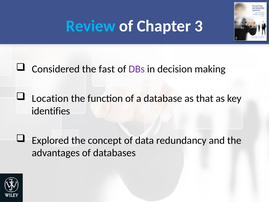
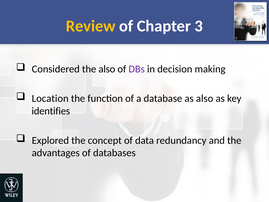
Review colour: light blue -> yellow (91, 26)
the fast: fast -> also (107, 69)
as that: that -> also (205, 98)
